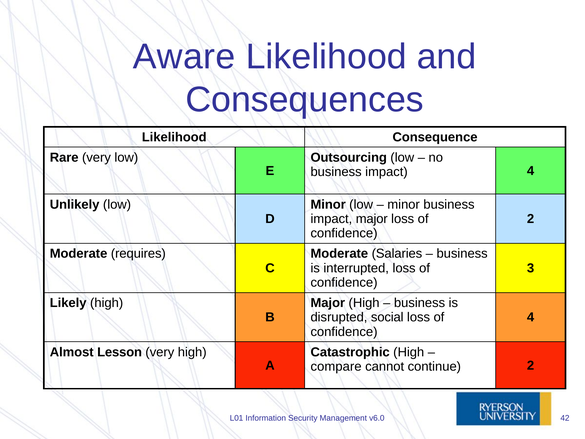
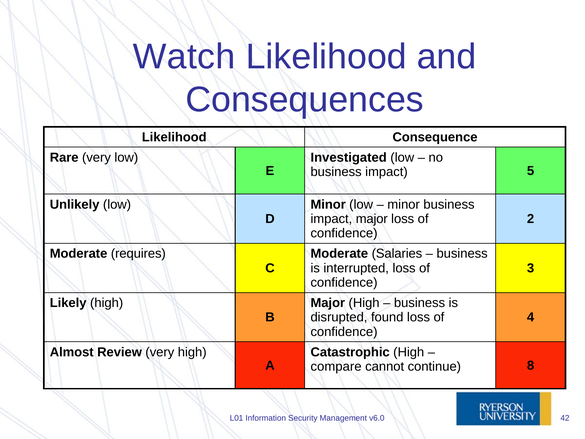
Aware: Aware -> Watch (184, 57)
Outsourcing: Outsourcing -> Investigated (349, 157)
impact 4: 4 -> 5 (531, 171)
social: social -> found (387, 317)
Lesson: Lesson -> Review (120, 352)
continue 2: 2 -> 8 (531, 365)
